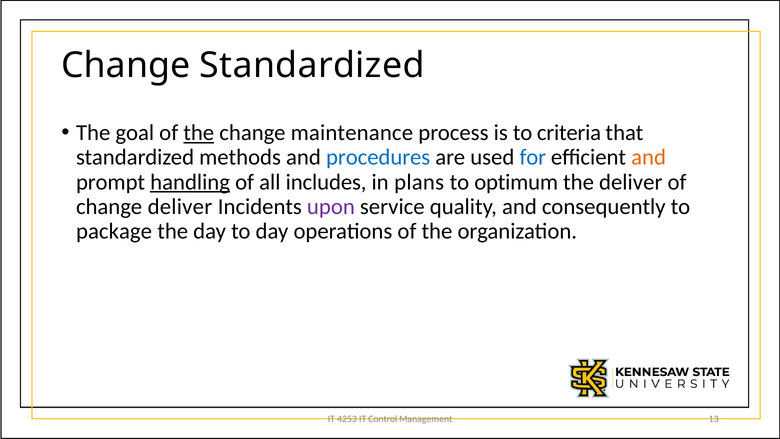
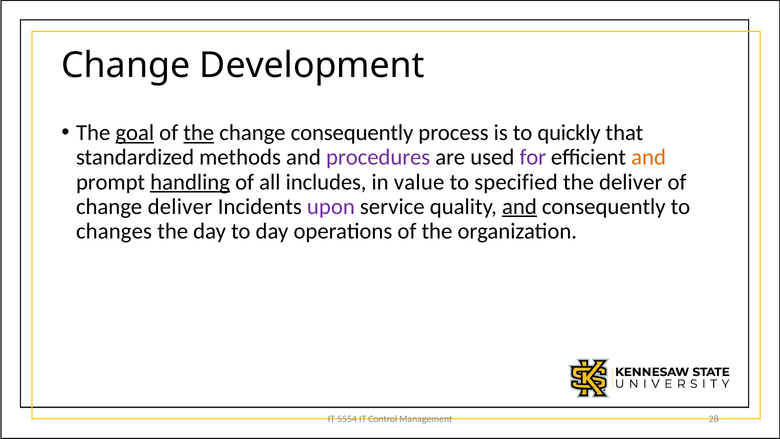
Change Standardized: Standardized -> Development (312, 66)
goal underline: none -> present (135, 133)
change maintenance: maintenance -> consequently (352, 133)
criteria: criteria -> quickly (569, 133)
procedures colour: blue -> purple (378, 157)
for colour: blue -> purple (533, 157)
plans: plans -> value (419, 182)
optimum: optimum -> specified (516, 182)
and underline: none -> present (519, 207)
package: package -> changes (114, 231)
4253: 4253 -> 5554 (347, 419)
13: 13 -> 28 (714, 419)
